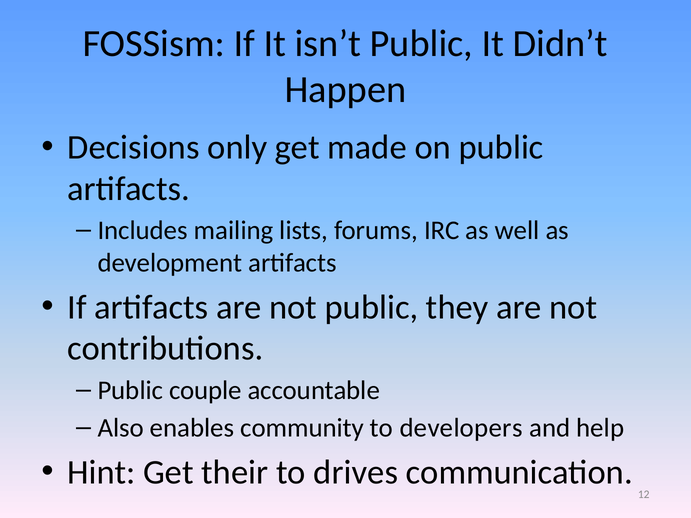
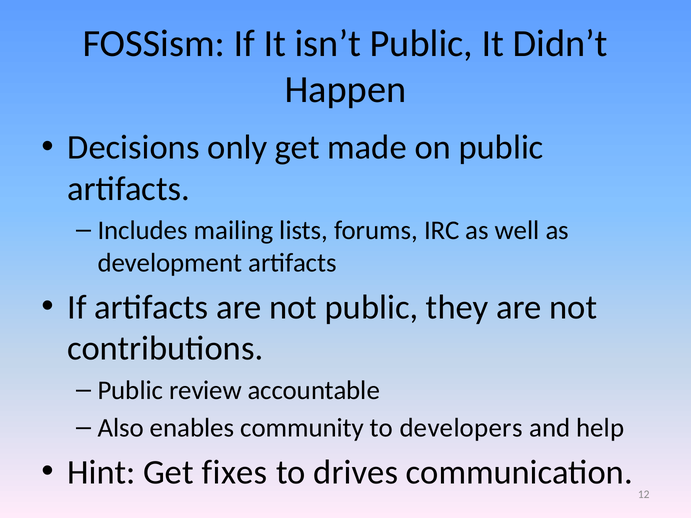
couple: couple -> review (205, 390)
their: their -> fixes (235, 472)
